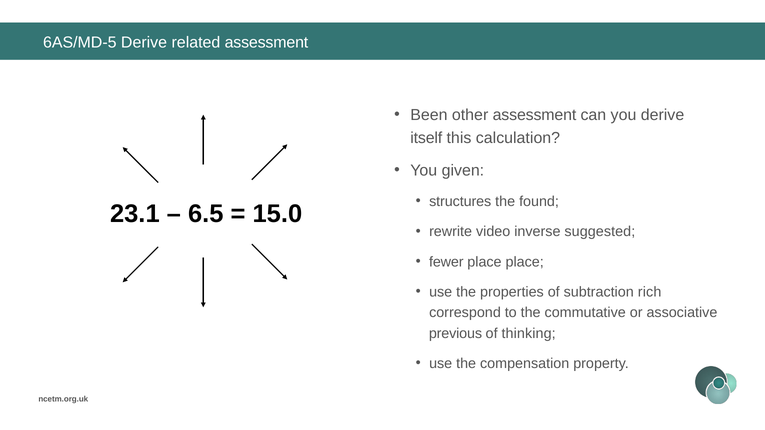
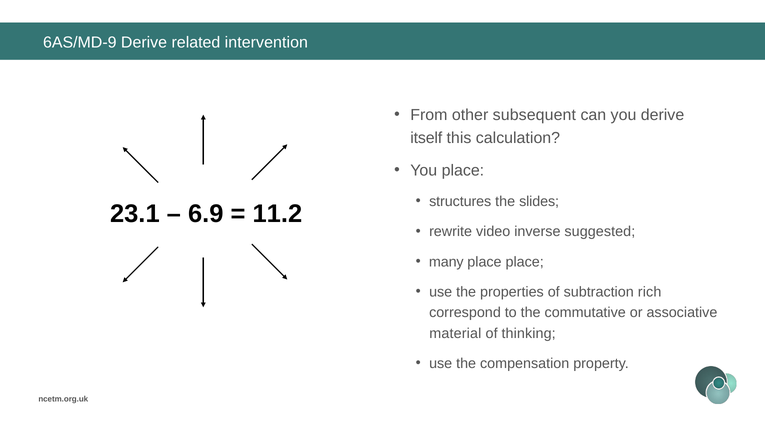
6AS/MD-5: 6AS/MD-5 -> 6AS/MD-9 (80, 43)
related assessment: assessment -> intervention (266, 43)
Been: Been -> From (429, 115)
other assessment: assessment -> subsequent (534, 115)
You given: given -> place (463, 170)
found: found -> slides (539, 202)
6.5: 6.5 -> 6.9 (206, 214)
15.0: 15.0 -> 11.2 (277, 214)
fewer: fewer -> many (446, 262)
previous: previous -> material (455, 334)
